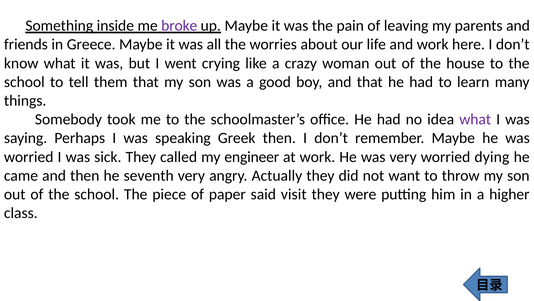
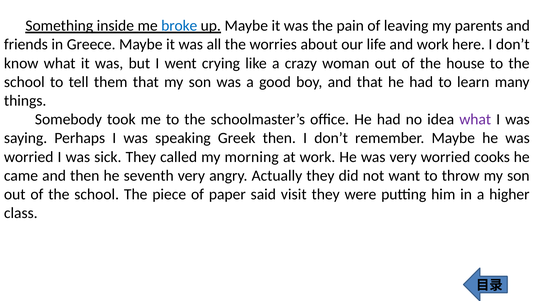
broke colour: purple -> blue (179, 26)
engineer: engineer -> morning (252, 157)
dying: dying -> cooks (492, 157)
